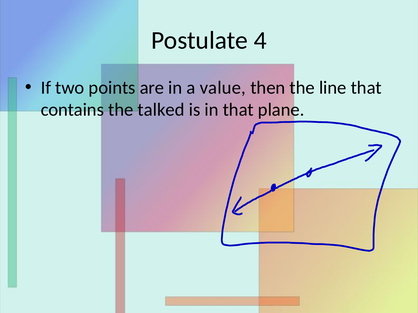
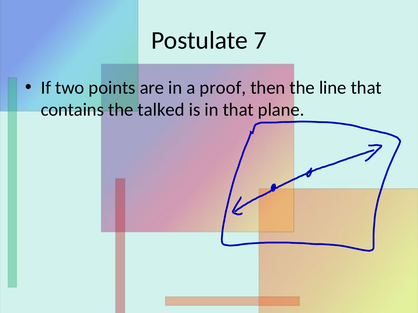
4: 4 -> 7 (260, 40)
value: value -> proof (223, 88)
